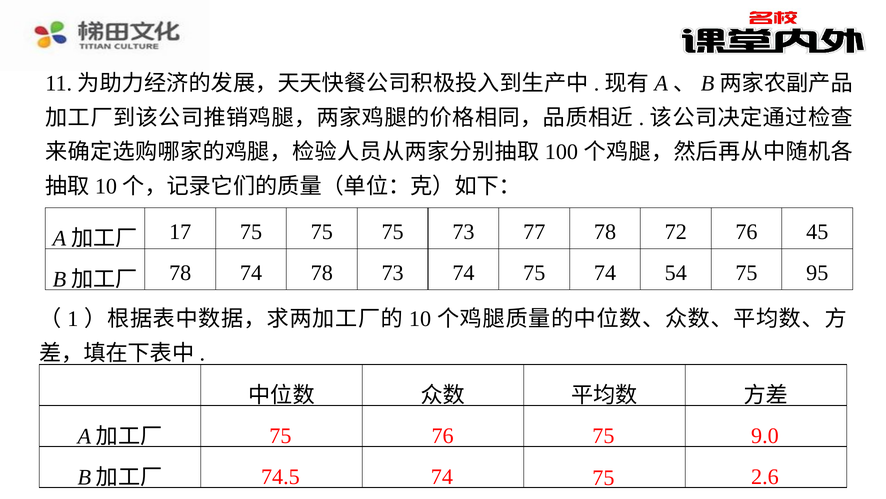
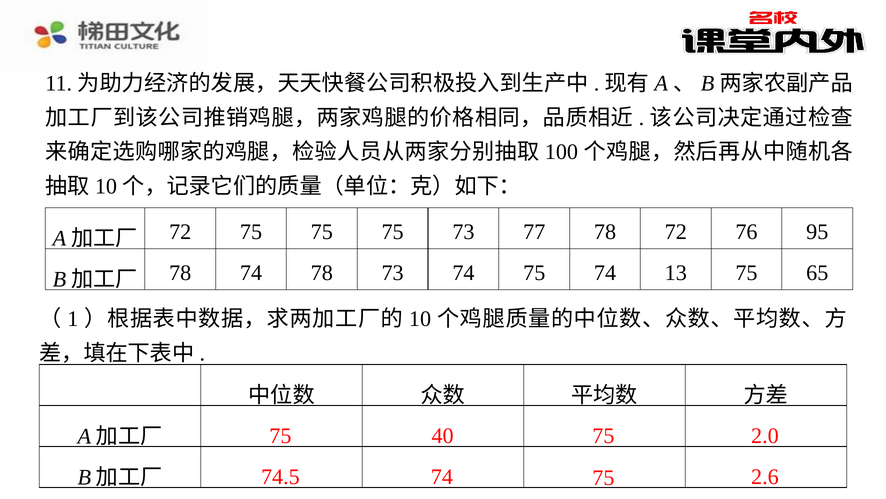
17: 17 -> 72 (180, 232)
45: 45 -> 95 (817, 232)
54: 54 -> 13 (676, 272)
95: 95 -> 65 (817, 272)
75 76: 76 -> 40 (443, 435)
9.0: 9.0 -> 2.0 (765, 435)
